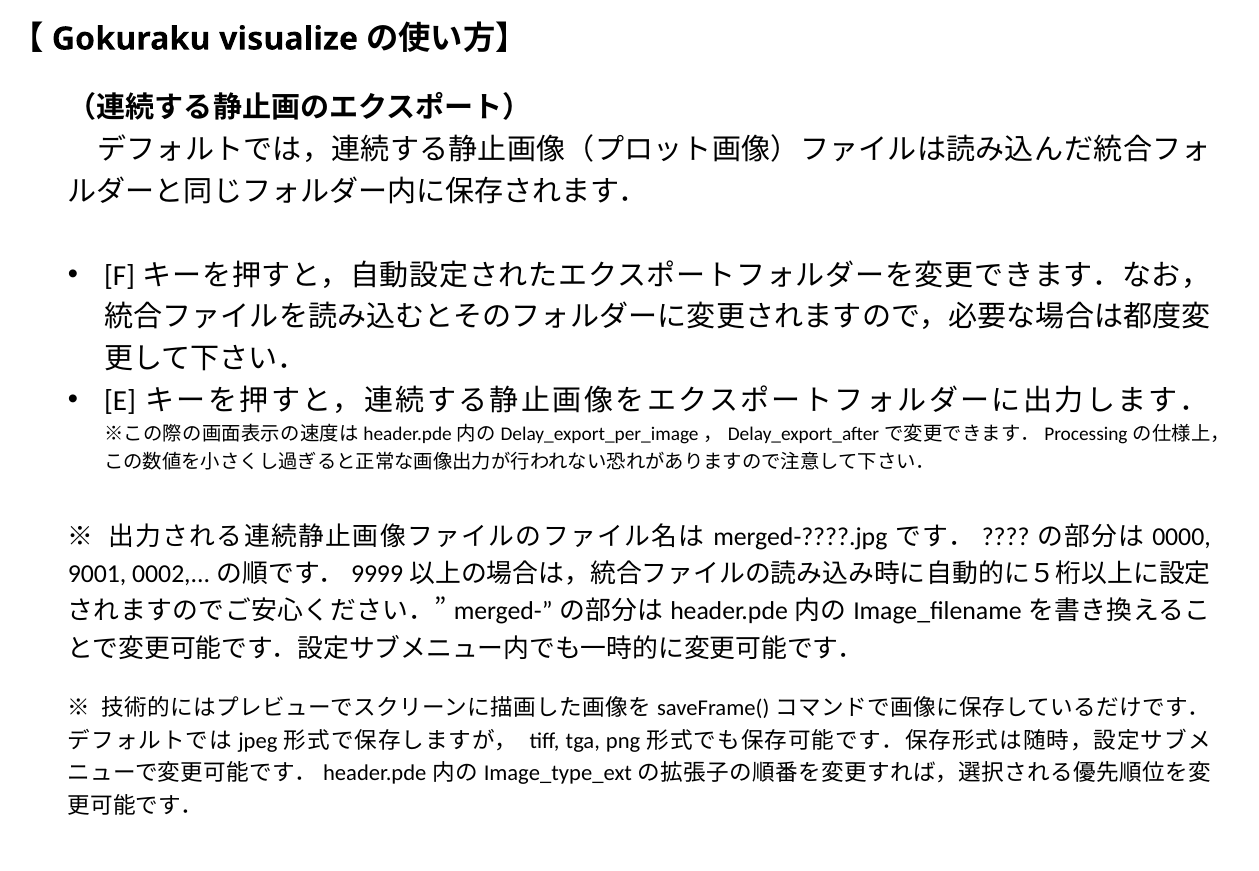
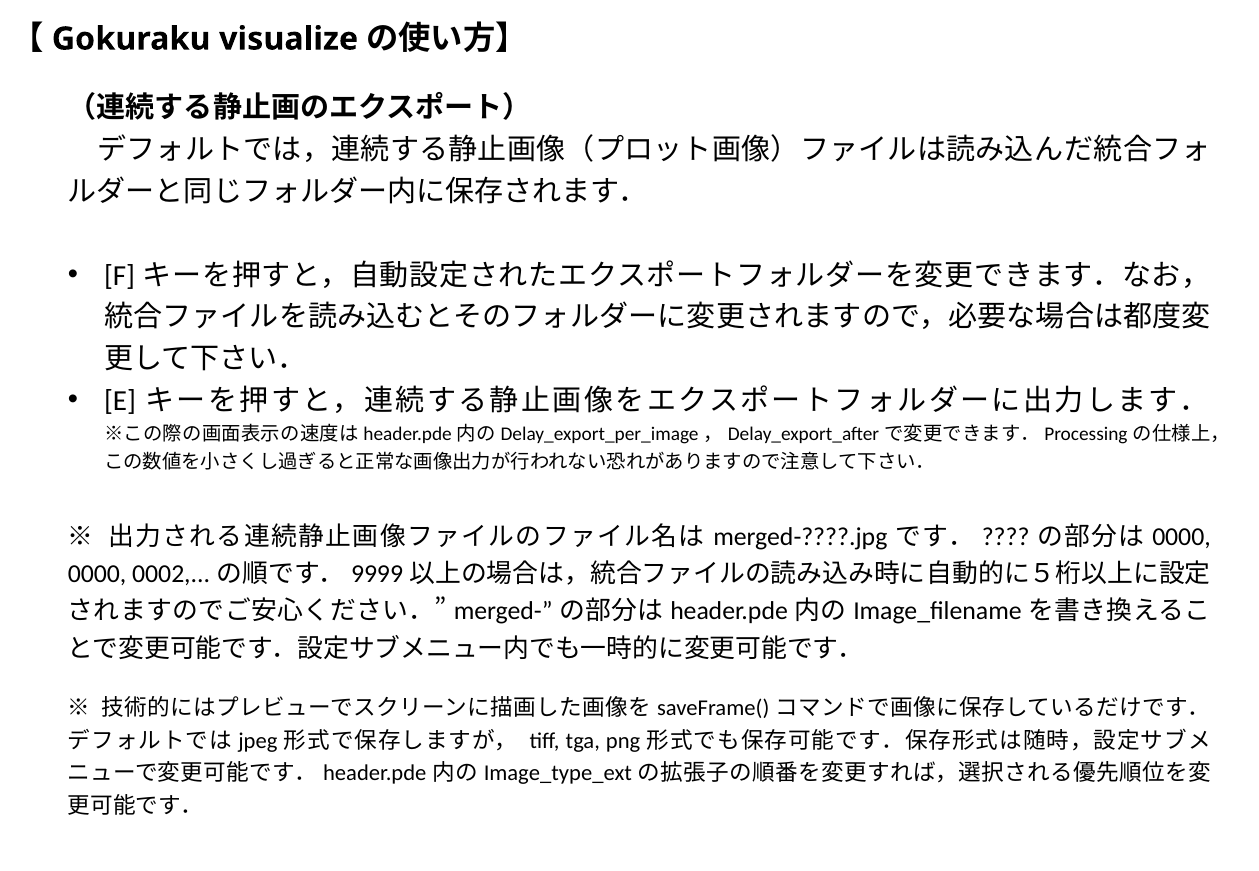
9001: 9001 -> 0000 (97, 575)
